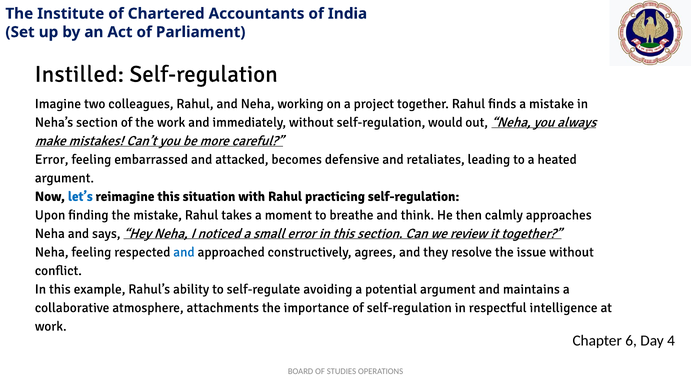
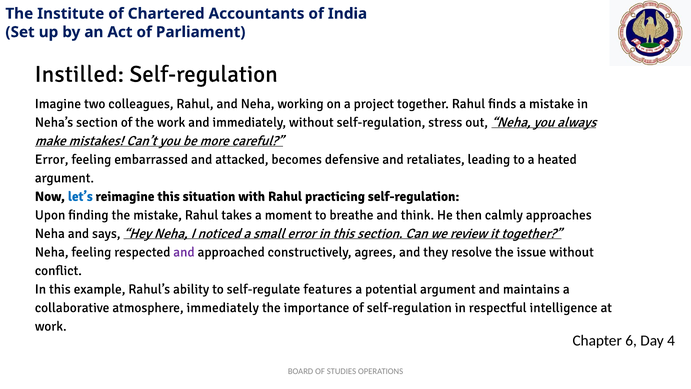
would: would -> stress (445, 122)
and colour: blue -> purple (184, 252)
avoiding: avoiding -> features (328, 289)
atmosphere attachments: attachments -> immediately (223, 307)
